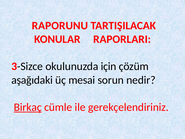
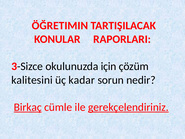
RAPORUNU: RAPORUNU -> ÖĞRETIMIN (60, 26)
aşağıdaki: aşağıdaki -> kalitesini (32, 80)
mesai: mesai -> kadar (82, 80)
gerekçelendiriniz underline: none -> present (128, 107)
